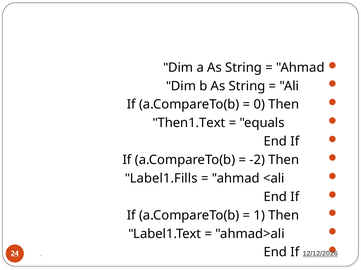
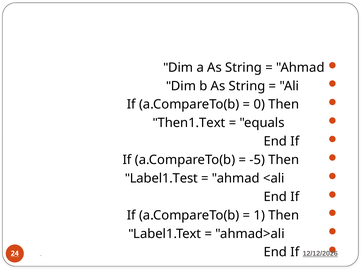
-2: -2 -> -5 (257, 160)
Label1.Fills: Label1.Fills -> Label1.Test (164, 179)
